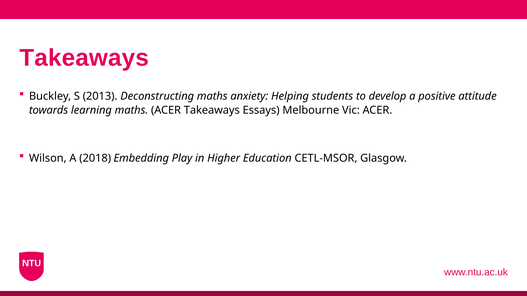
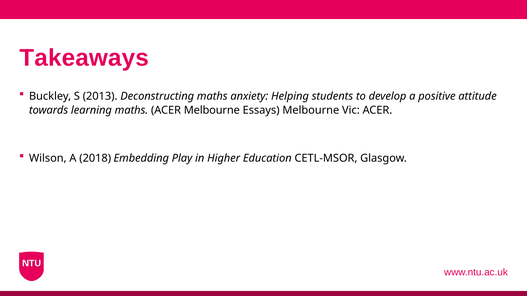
ACER Takeaways: Takeaways -> Melbourne (212, 110)
